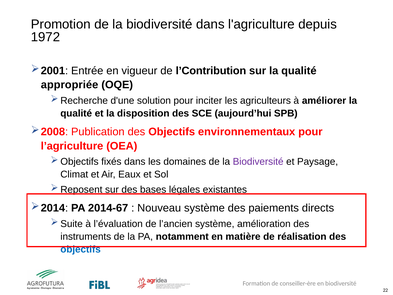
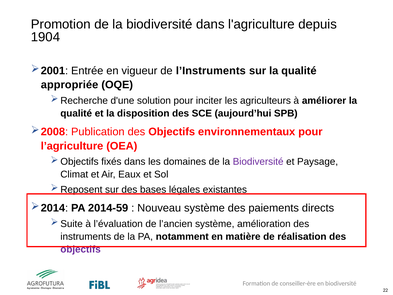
1972: 1972 -> 1904 (46, 37)
l’Contribution: l’Contribution -> l’Instruments (211, 71)
2014-67: 2014-67 -> 2014-59 (108, 208)
objectifs colour: blue -> purple (81, 249)
